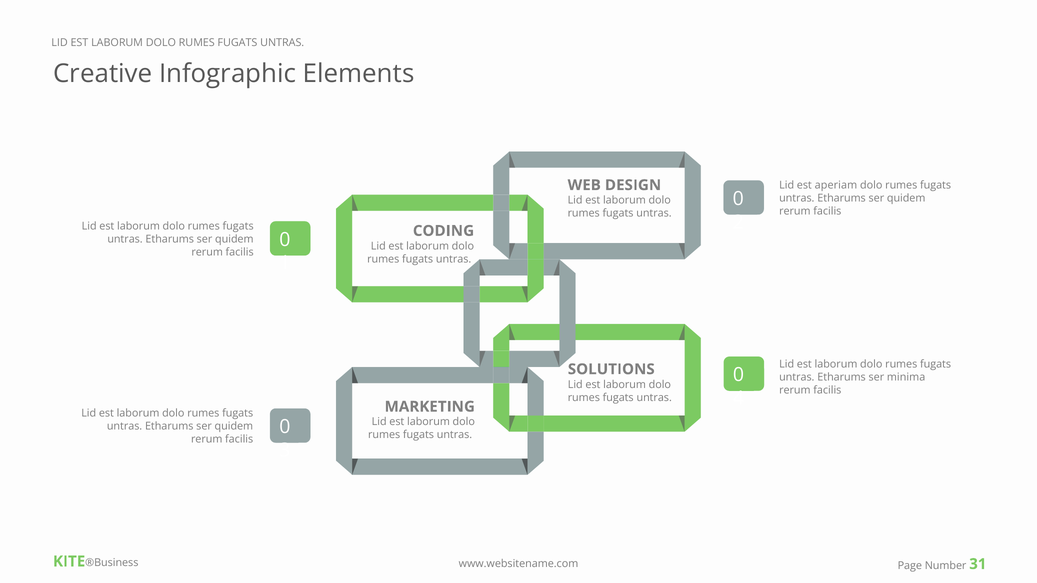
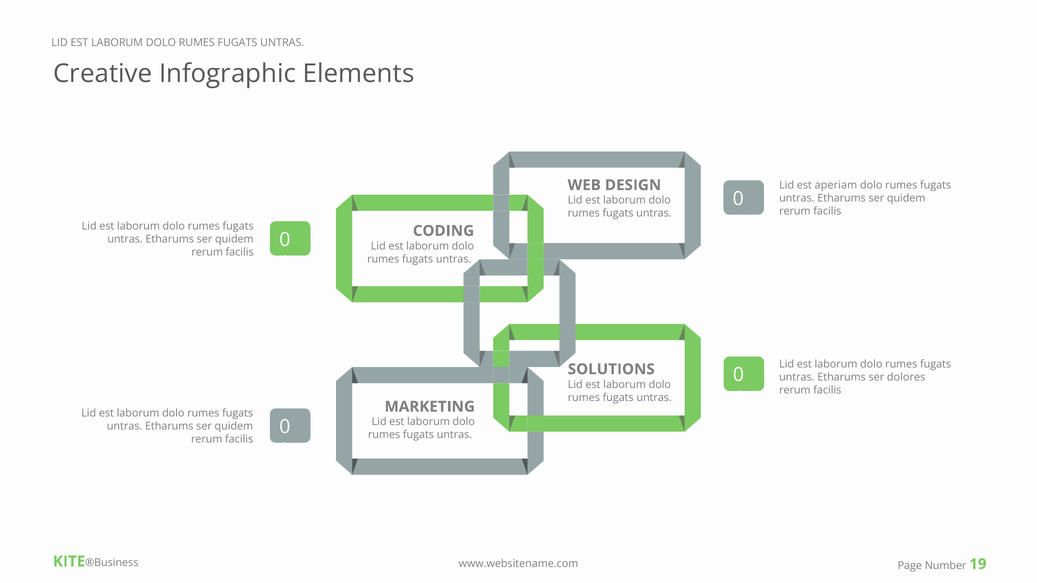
minima: minima -> dolores (906, 378)
31: 31 -> 19 (978, 564)
